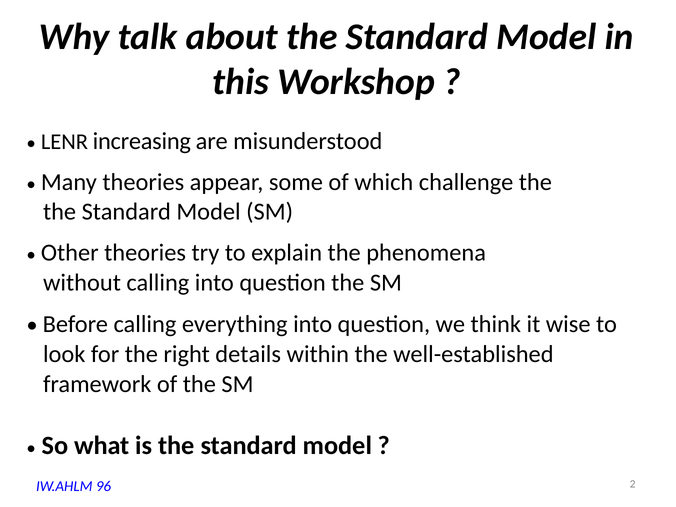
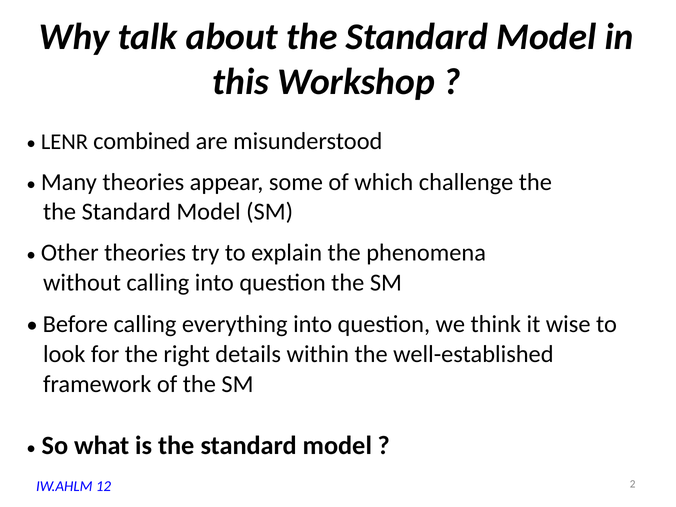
increasing: increasing -> combined (142, 141)
96: 96 -> 12 (103, 486)
